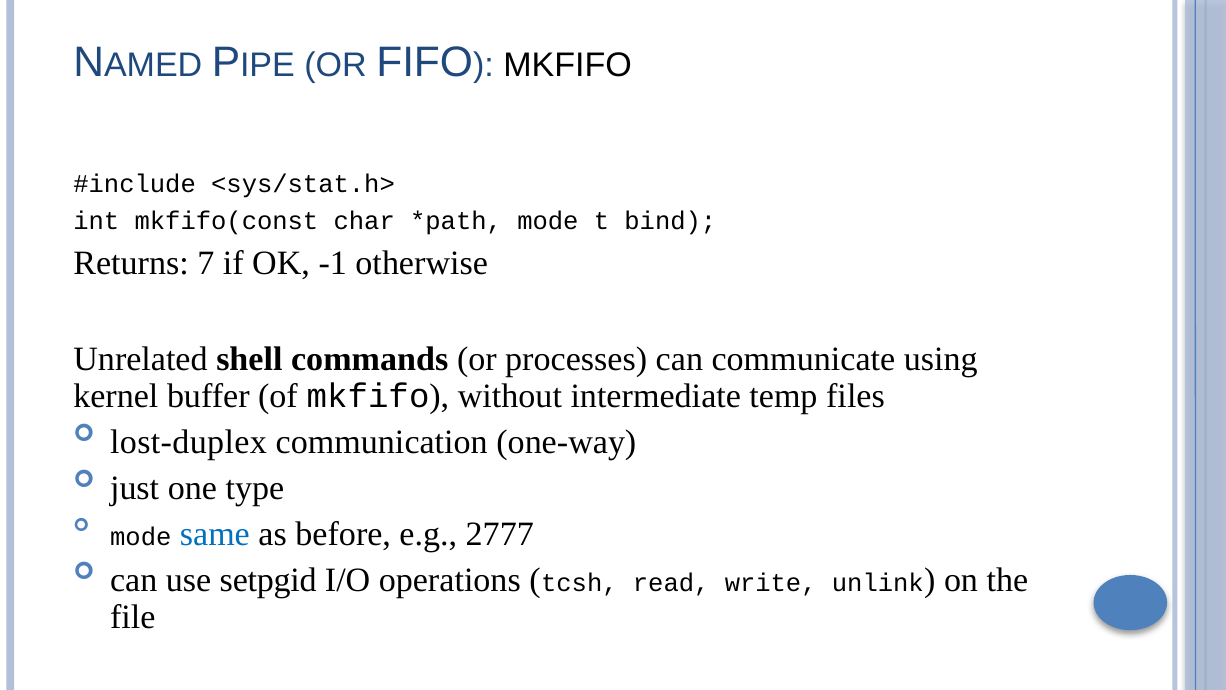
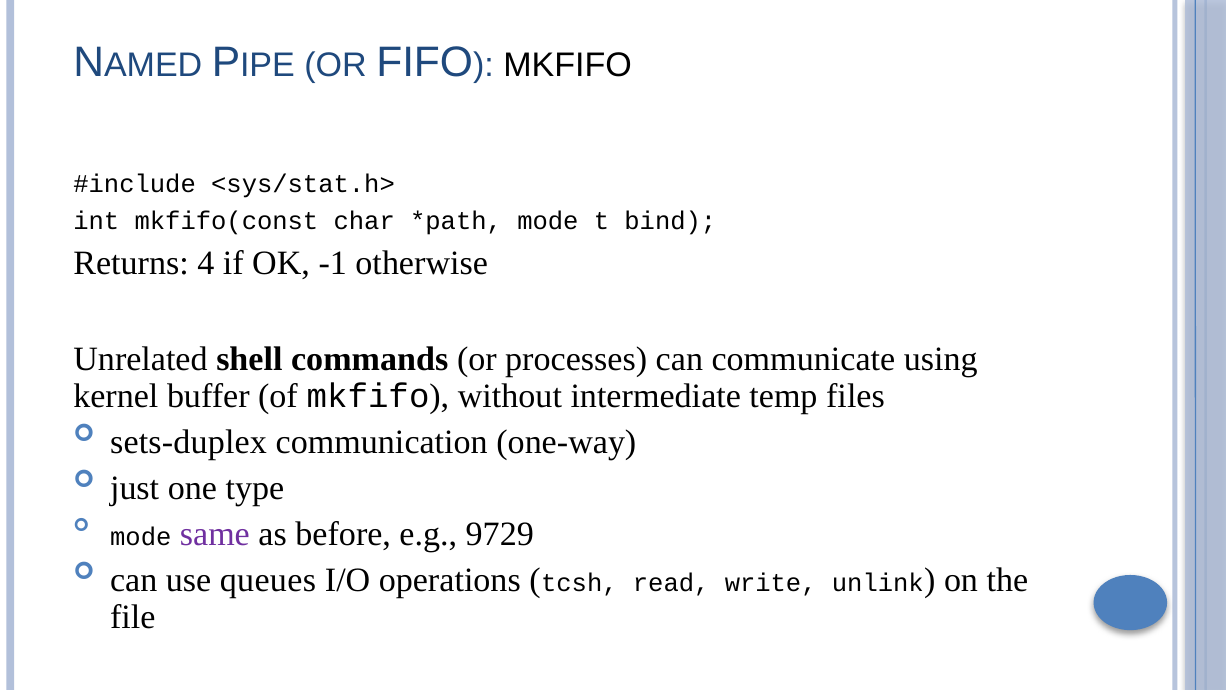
7: 7 -> 4 (206, 263)
lost-duplex: lost-duplex -> sets-duplex (189, 442)
same colour: blue -> purple (215, 534)
2777: 2777 -> 9729 (500, 534)
setpgid: setpgid -> queues (268, 580)
